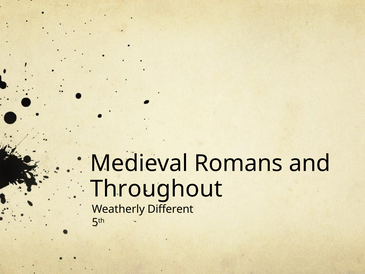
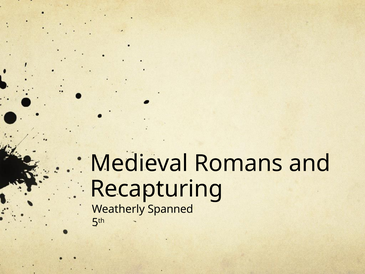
Throughout: Throughout -> Recapturing (156, 189)
Different: Different -> Spanned (170, 209)
